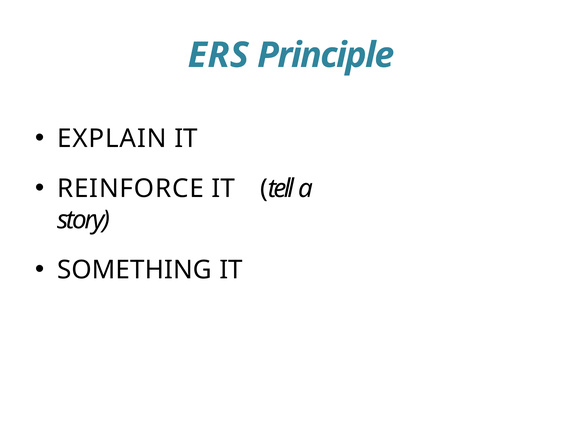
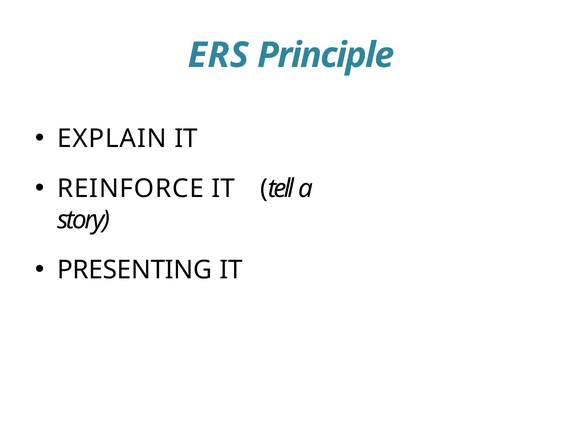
SOMETHING: SOMETHING -> PRESENTING (135, 271)
